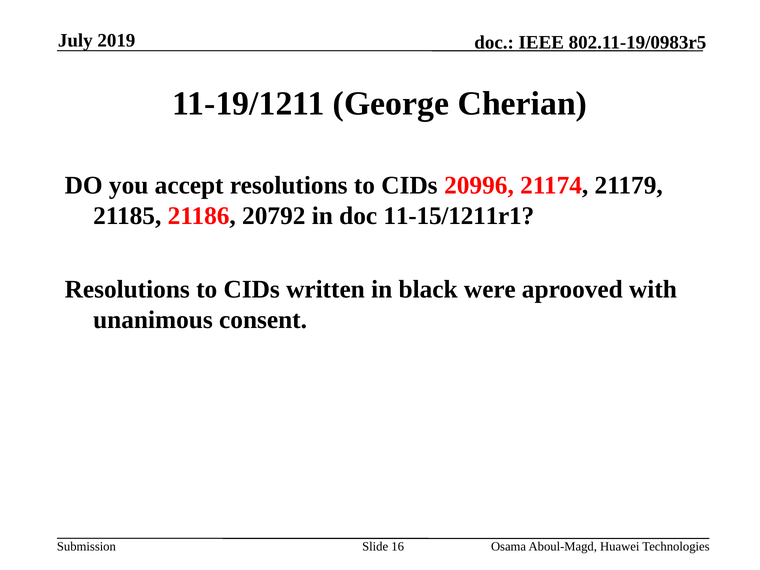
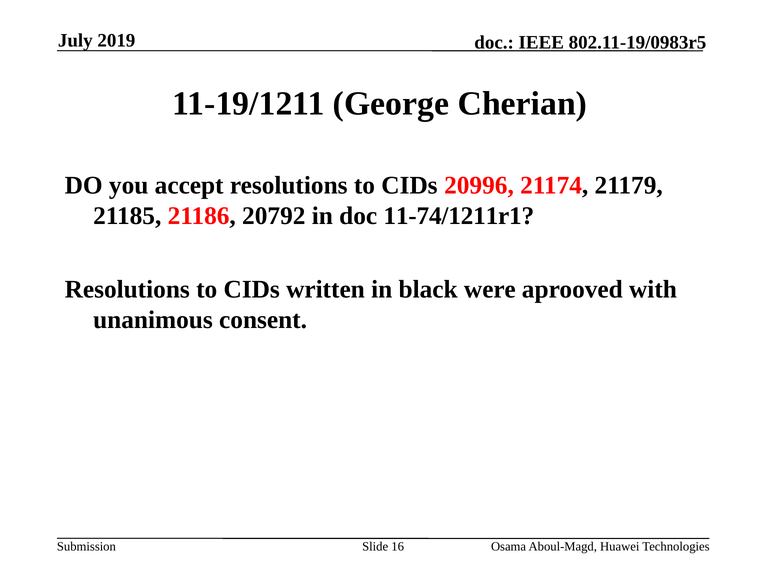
11-15/1211r1: 11-15/1211r1 -> 11-74/1211r1 (459, 216)
